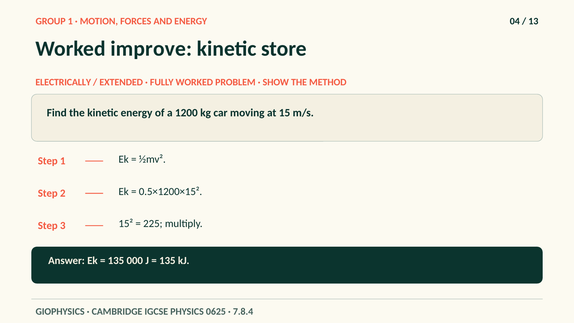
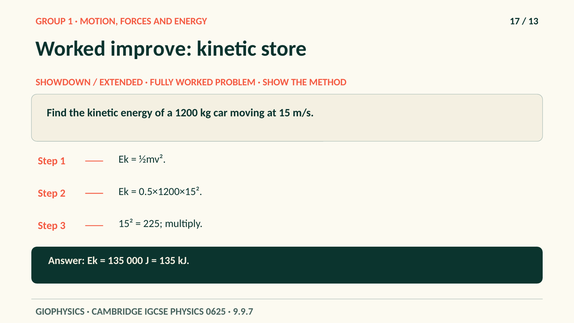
04: 04 -> 17 (515, 21)
ELECTRICALLY: ELECTRICALLY -> SHOWDOWN (63, 82)
7.8.4: 7.8.4 -> 9.9.7 (243, 311)
